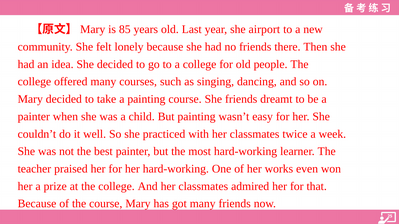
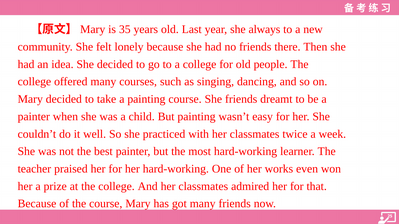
85: 85 -> 35 (125, 29)
airport: airport -> always (264, 29)
